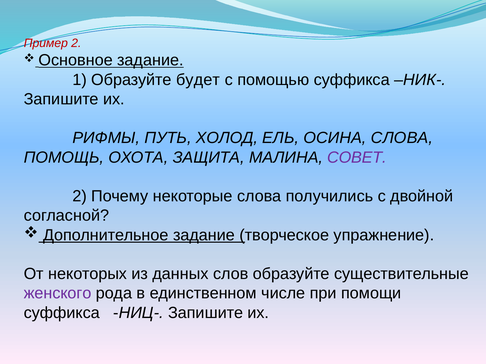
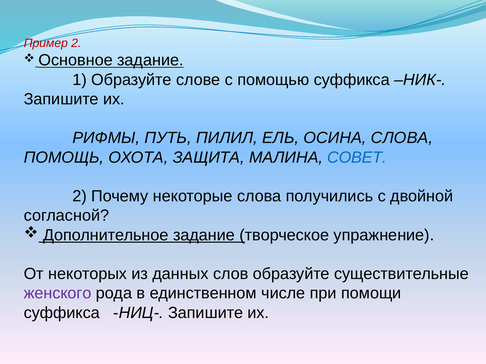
будет: будет -> слове (198, 80)
ХОЛОД: ХОЛОД -> ПИЛИЛ (227, 138)
СОВЕТ colour: purple -> blue (357, 158)
